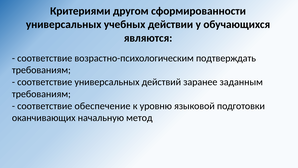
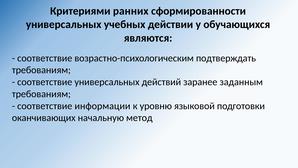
другом: другом -> ранних (131, 11)
обеспечение: обеспечение -> информации (102, 106)
